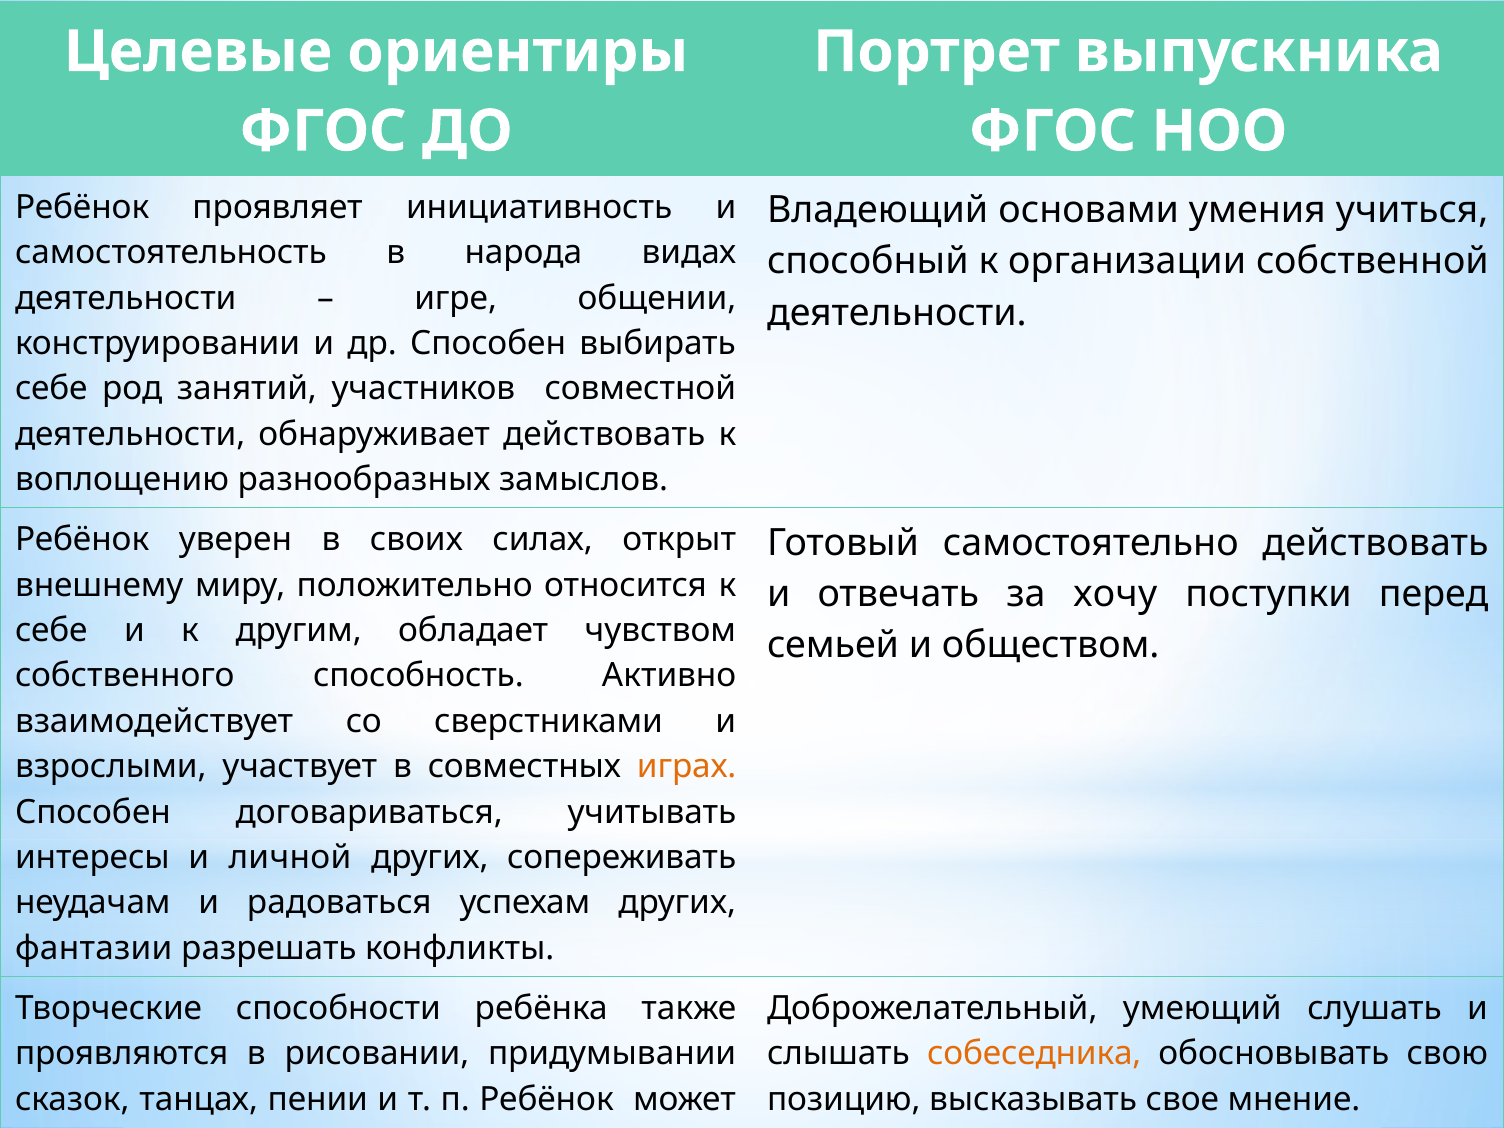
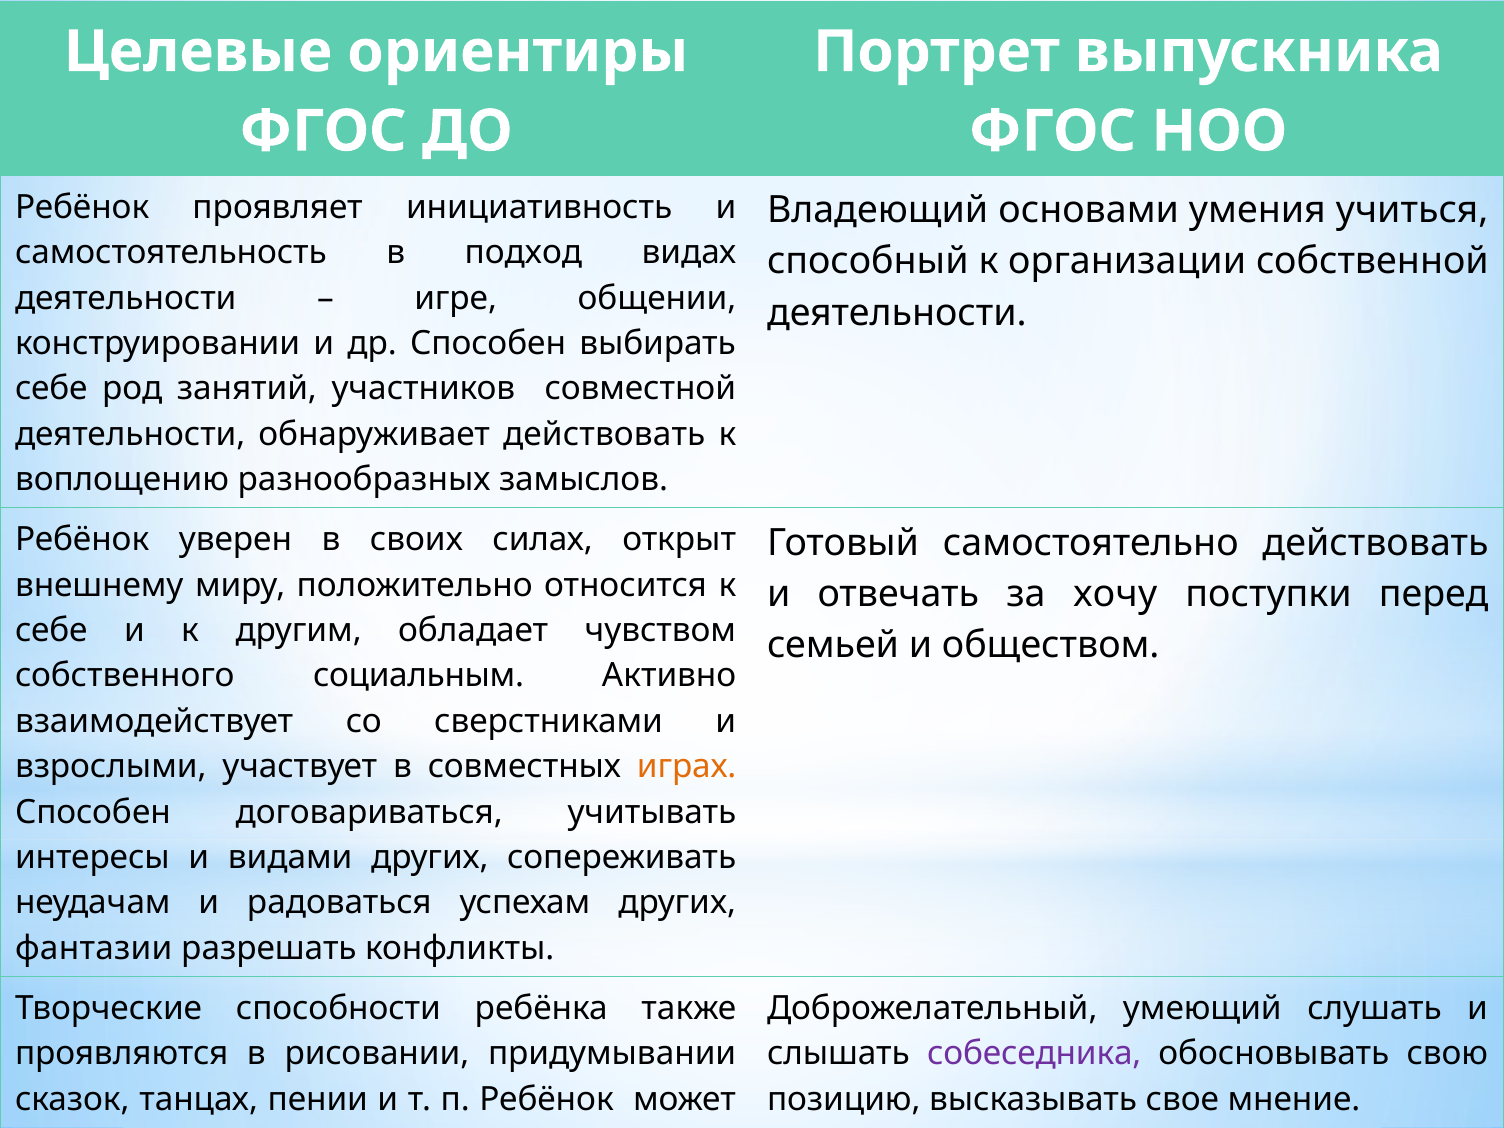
народа: народа -> подход (523, 253)
способность: способность -> социальным (419, 676)
личной: личной -> видами (290, 857)
собеседника colour: orange -> purple (1034, 1054)
